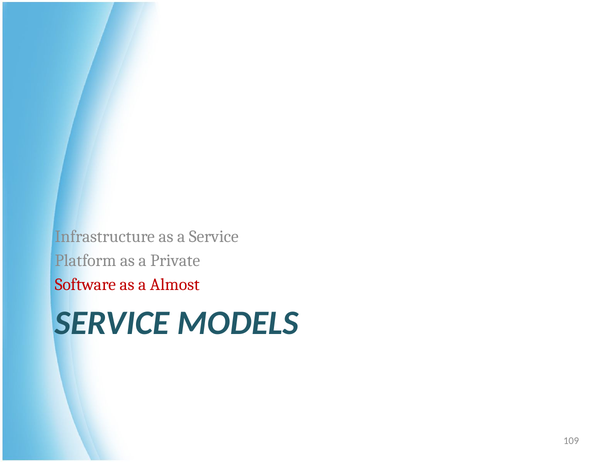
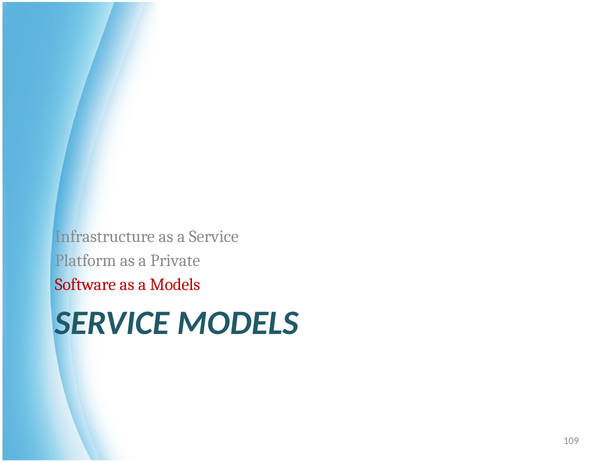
a Almost: Almost -> Models (175, 285)
